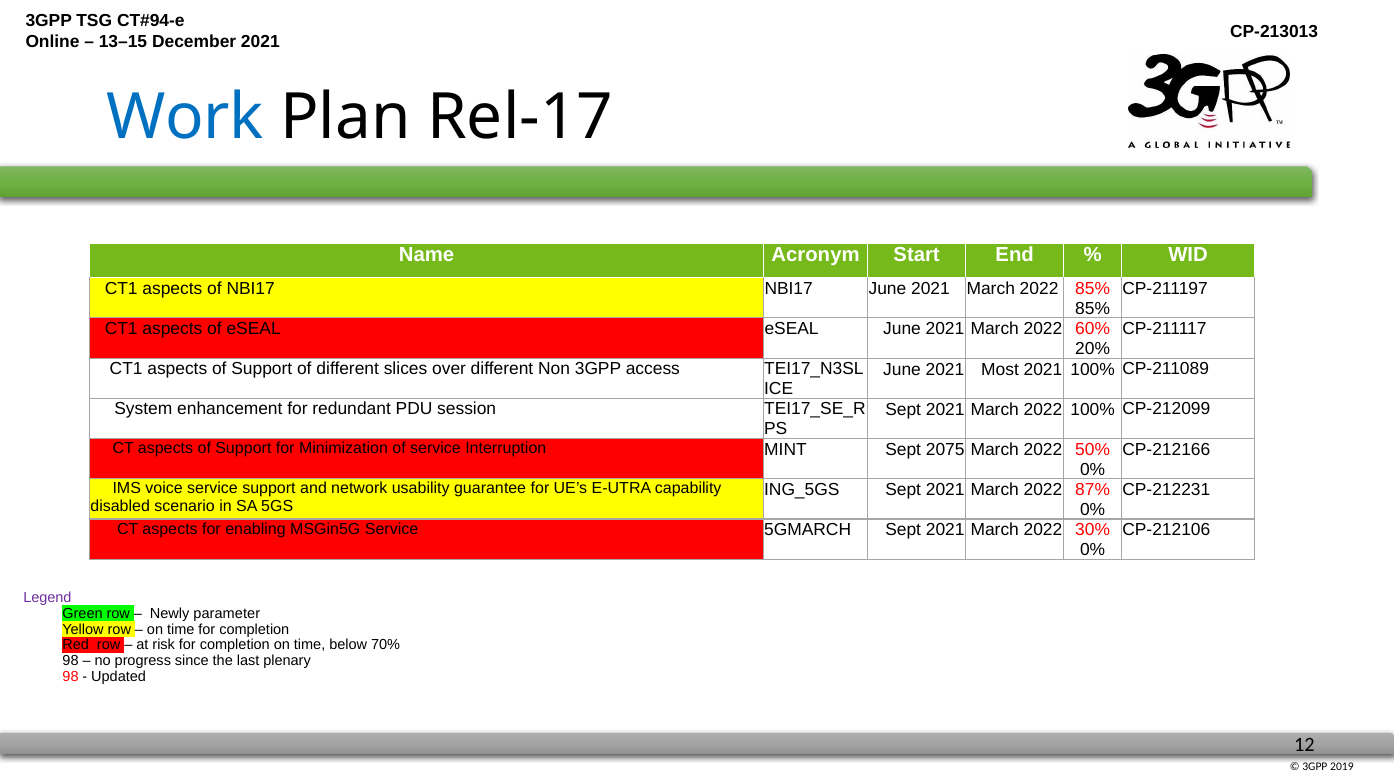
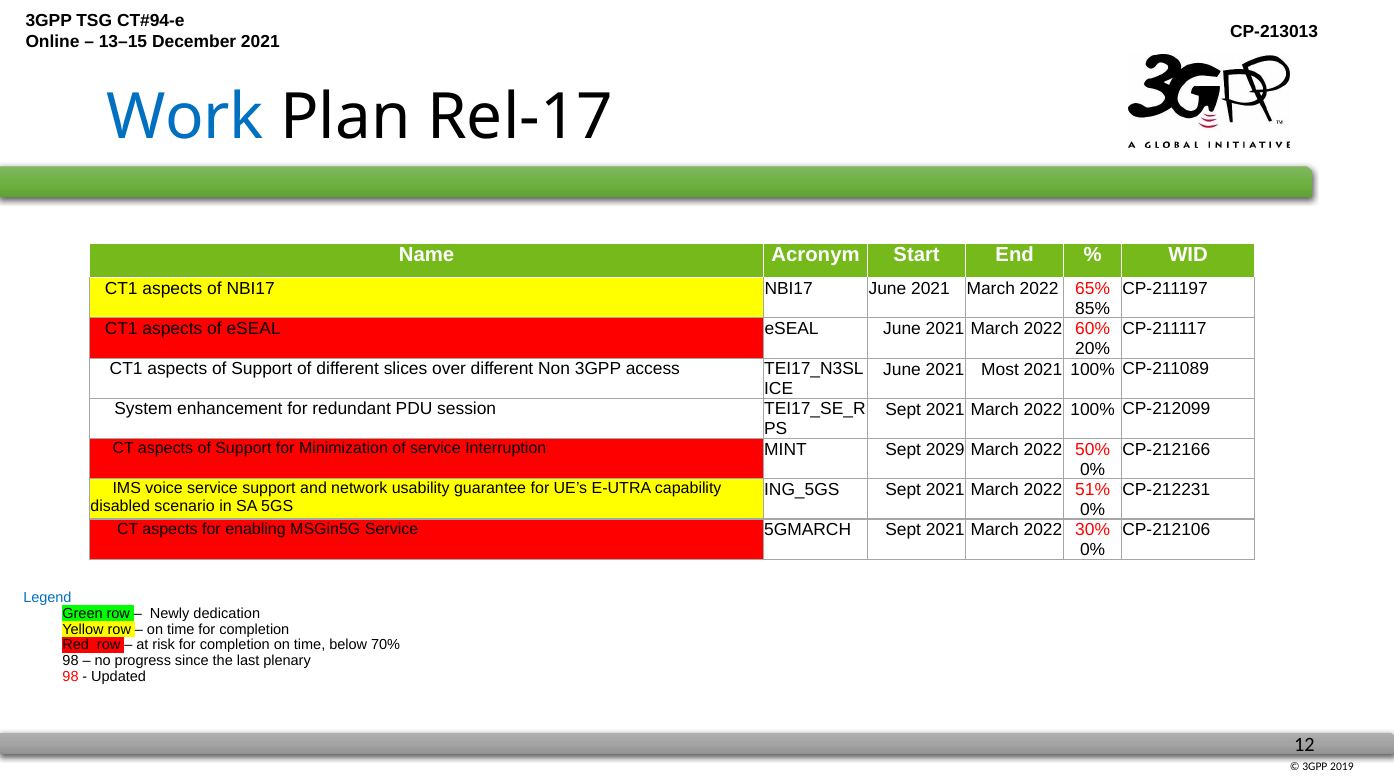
2022 85%: 85% -> 65% (1093, 289)
2075: 2075 -> 2029 (945, 450)
87%: 87% -> 51% (1093, 490)
Legend colour: purple -> blue (47, 598)
parameter: parameter -> dedication (227, 614)
